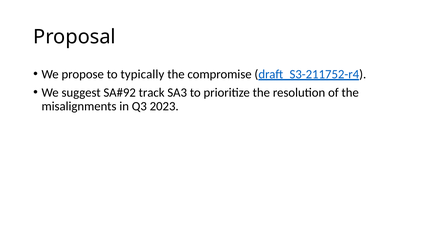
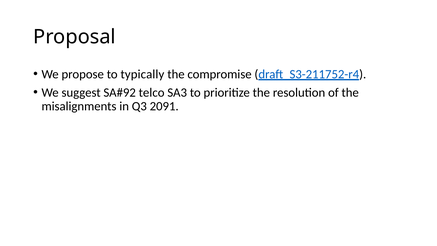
track: track -> telco (152, 92)
2023: 2023 -> 2091 (164, 106)
